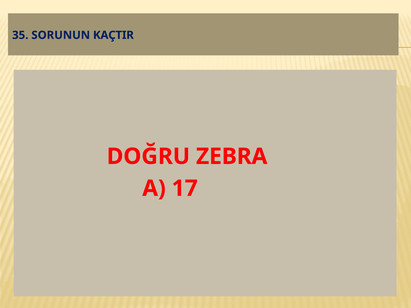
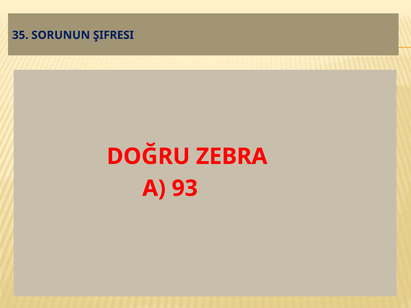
KAÇTIR: KAÇTIR -> ŞIFRESI (113, 35)
17: 17 -> 93 (185, 188)
